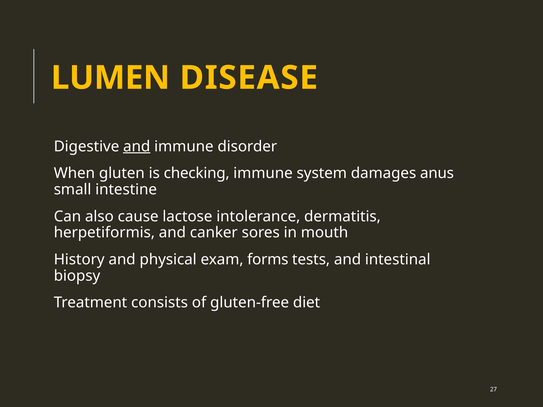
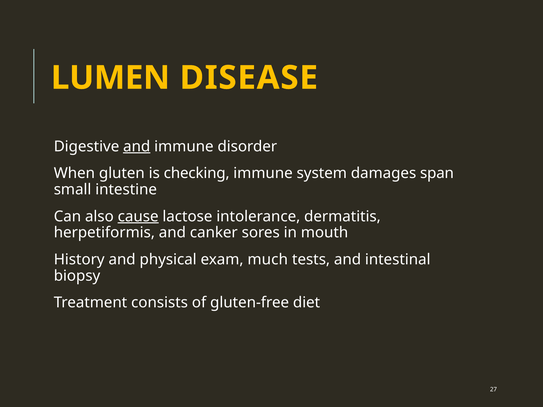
anus: anus -> span (437, 173)
cause underline: none -> present (138, 217)
forms: forms -> much (268, 260)
